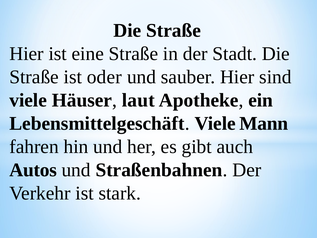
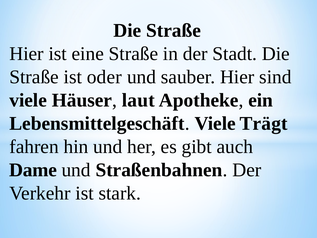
Mann: Mann -> Trägt (264, 123)
Autos: Autos -> Dame (33, 170)
